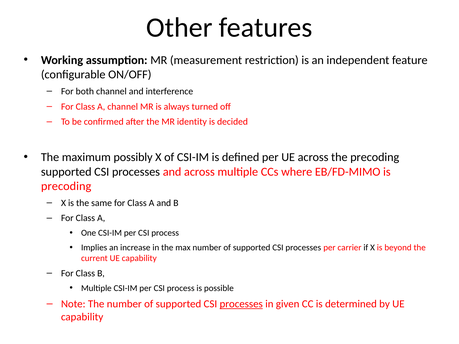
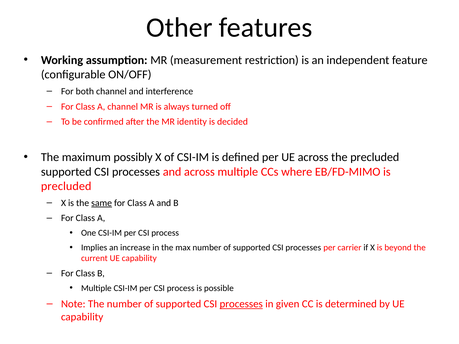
the precoding: precoding -> precluded (375, 157)
precoding: precoding -> precluded (66, 186)
same underline: none -> present (102, 203)
